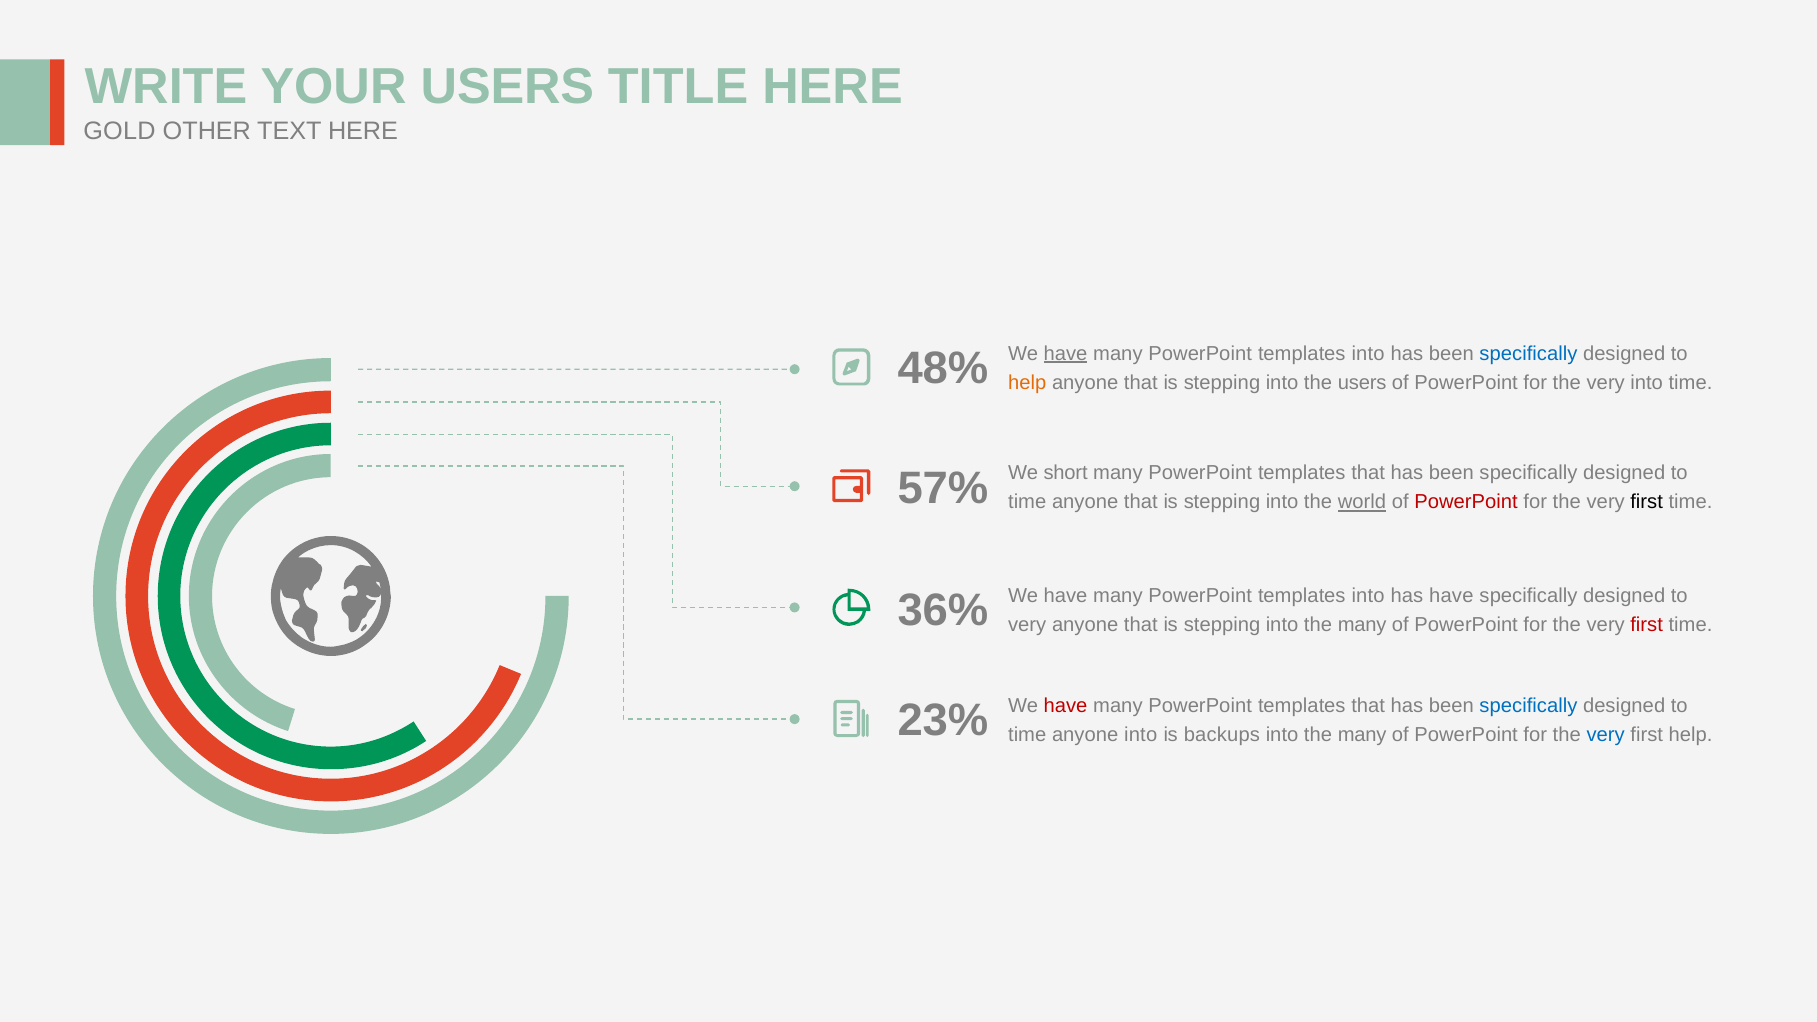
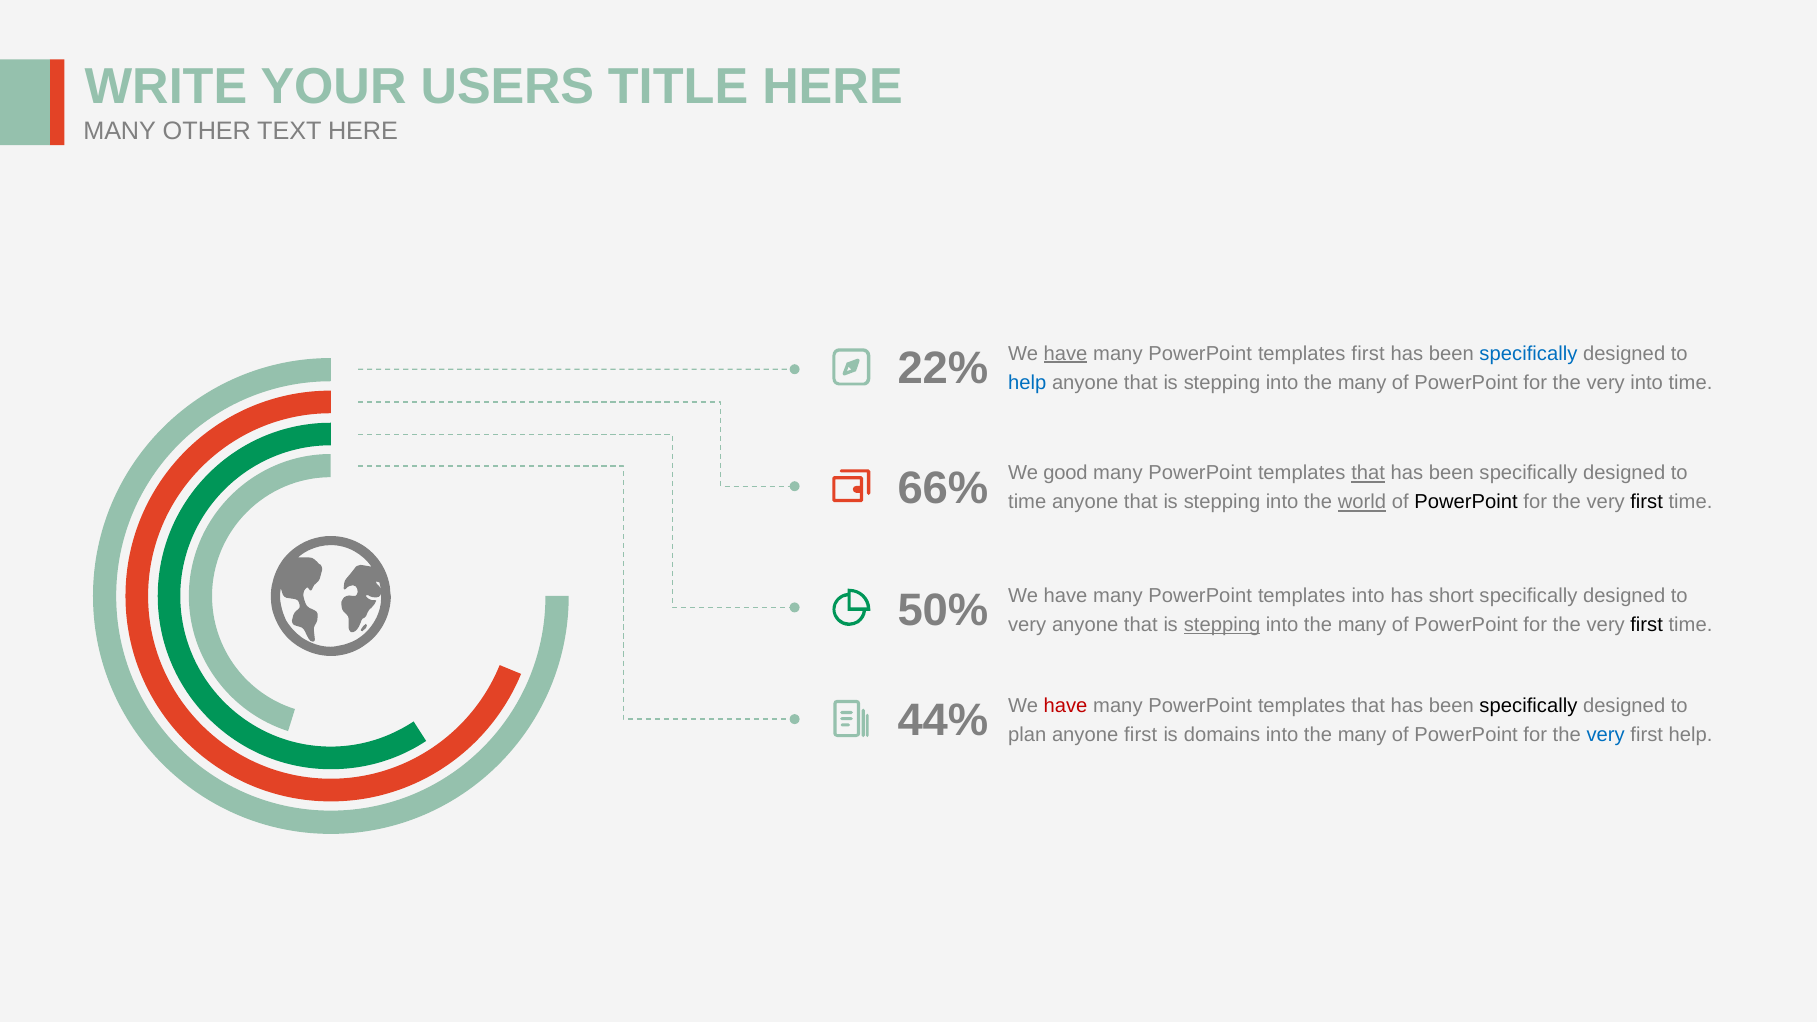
GOLD: GOLD -> MANY (120, 131)
48%: 48% -> 22% (943, 368)
into: into -> first (1368, 353)
help colour: orange -> blue (1027, 382)
users: users -> many (1362, 382)
57%: 57% -> 66% (943, 488)
short: short -> good (1066, 473)
that underline: none -> present (1368, 473)
PowerPoint colour: red -> black (1466, 502)
36%: 36% -> 50% (943, 610)
has have: have -> short (1451, 596)
stepping underline: none -> present (1222, 625)
first colour: red -> black (1647, 625)
23%: 23% -> 44% (943, 720)
specifically colour: blue -> black (1528, 705)
time: time -> plan (1027, 734)
anyone into: into -> first (1141, 734)
backups: backups -> domains (1222, 734)
